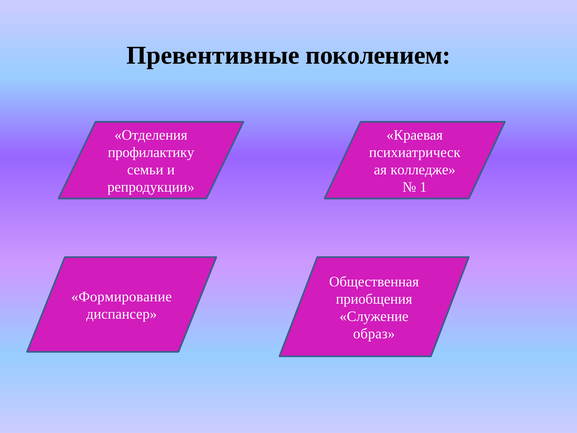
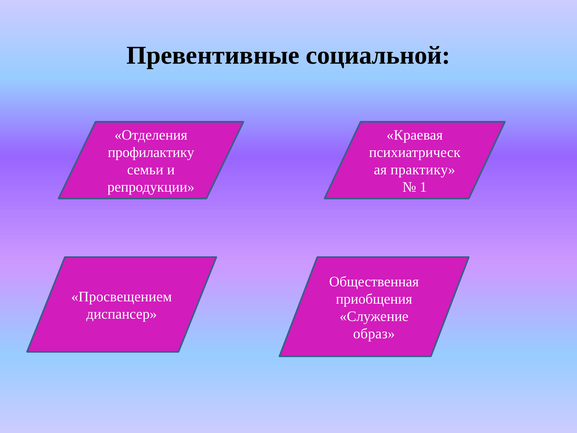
поколением: поколением -> социальной (378, 55)
колледже: колледже -> практику (423, 170)
Формирование: Формирование -> Просвещением (122, 297)
